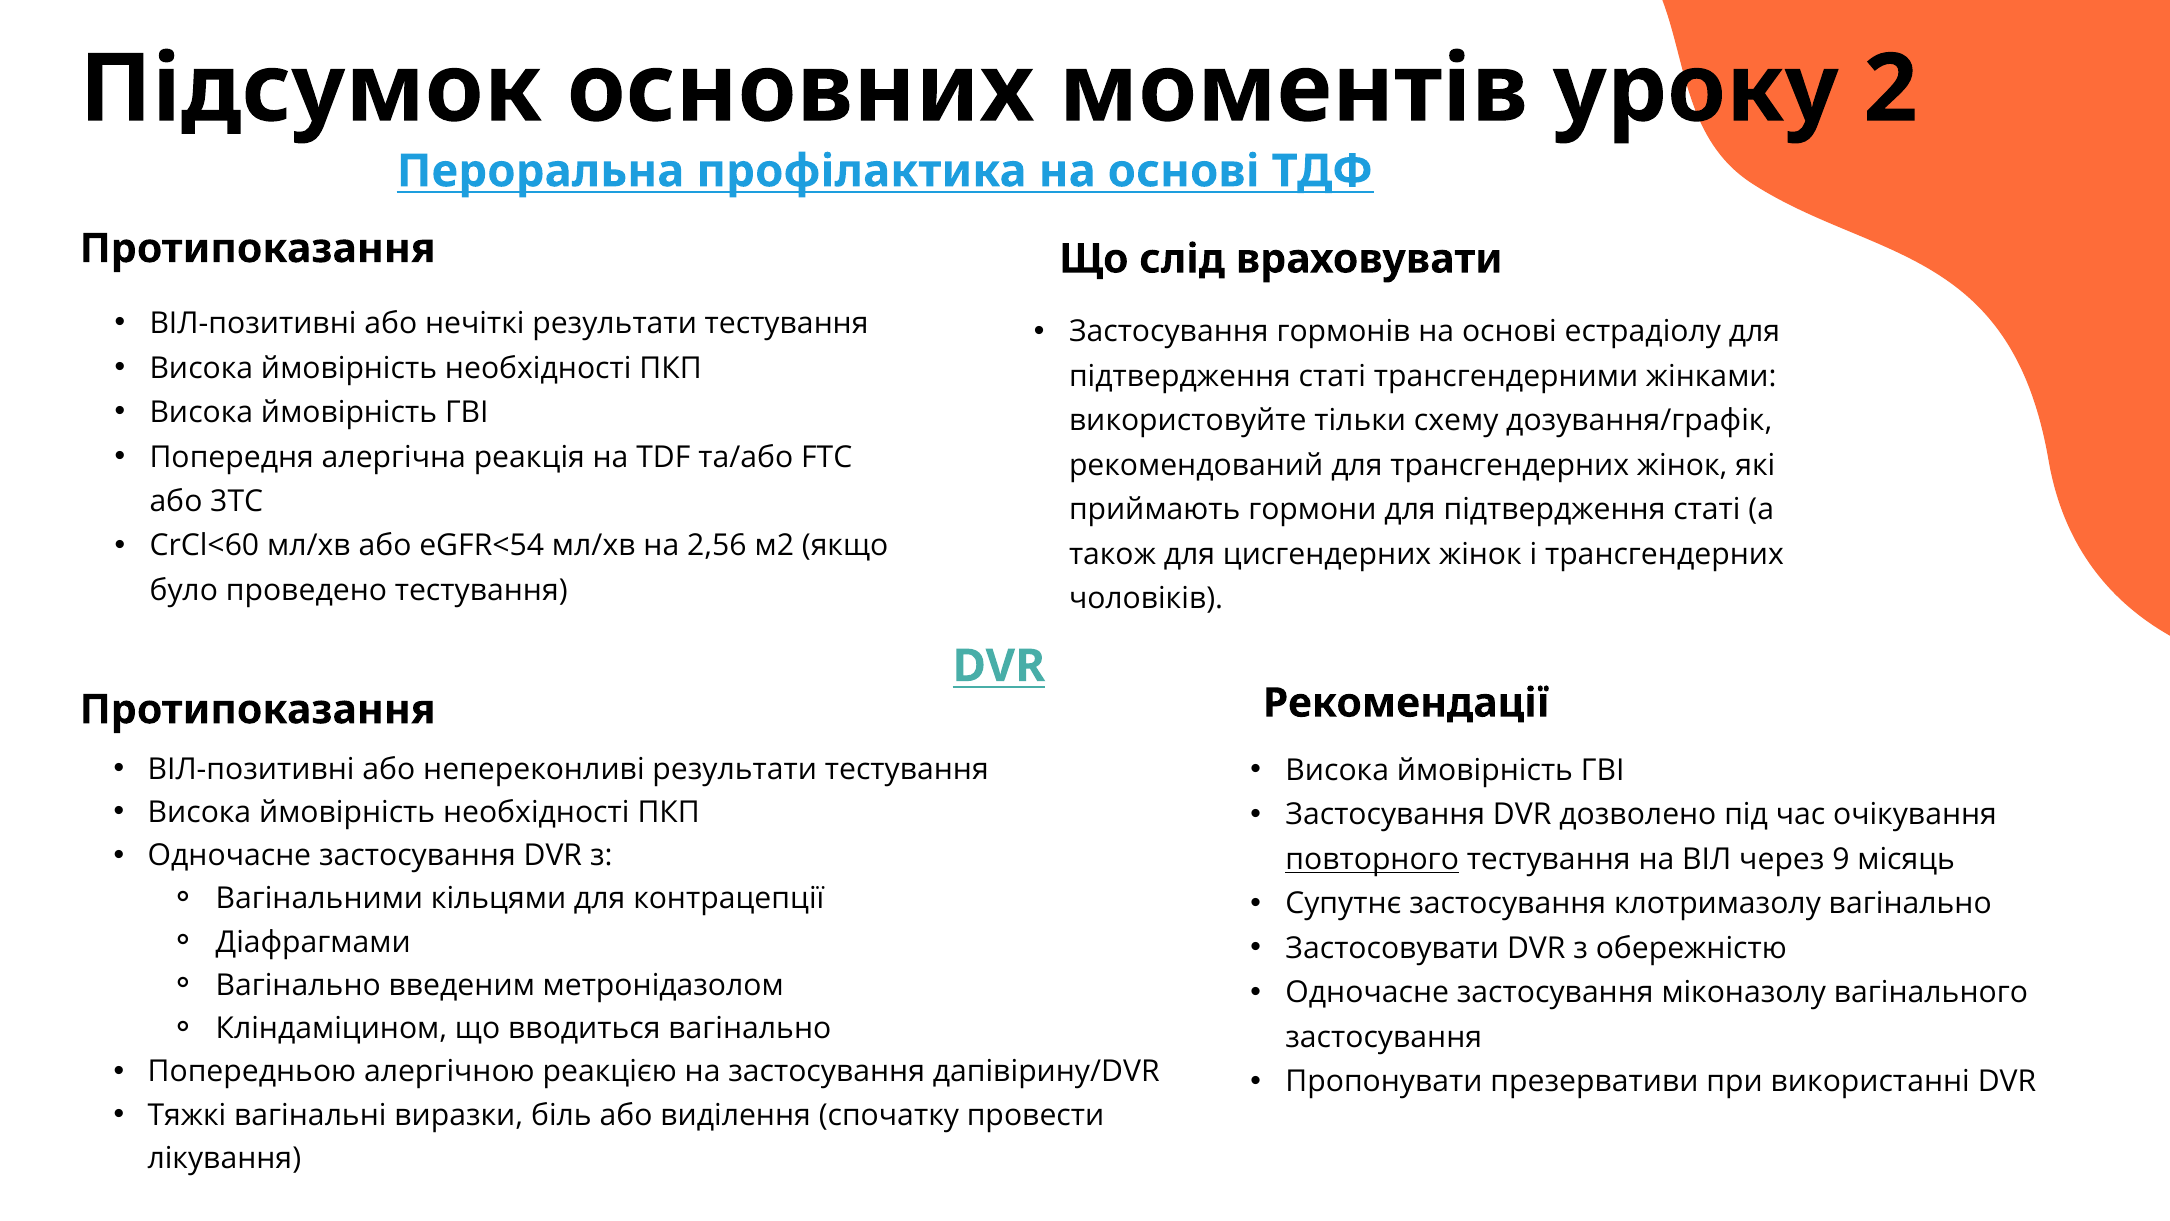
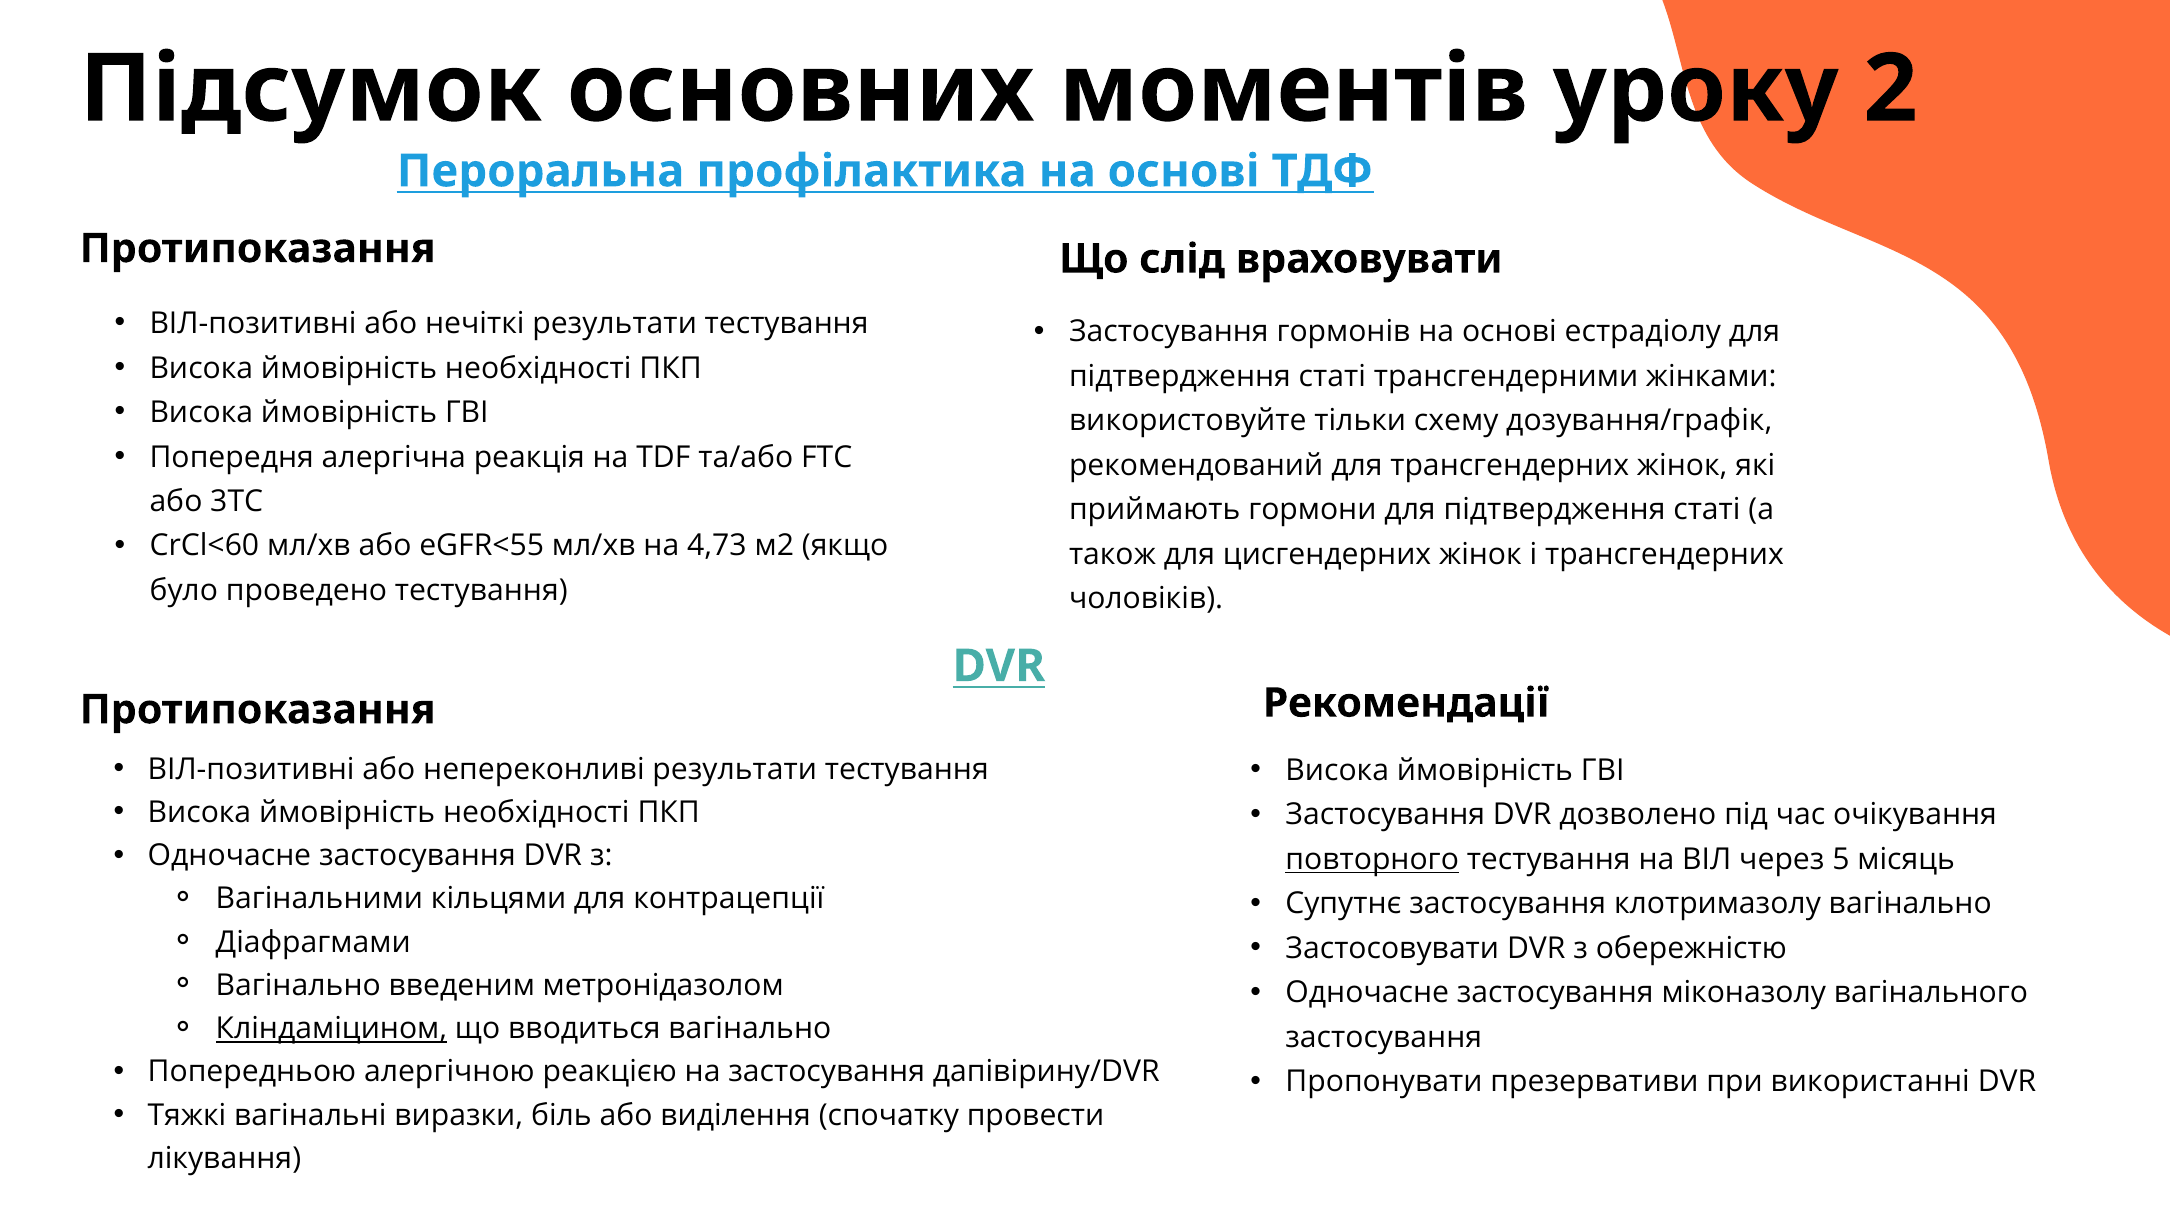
eGFR<54: eGFR<54 -> eGFR<55 (482, 546)
2,56: 2,56 -> 4,73 (717, 546)
9: 9 -> 5 (1841, 859)
Кліндаміцином underline: none -> present (331, 1028)
